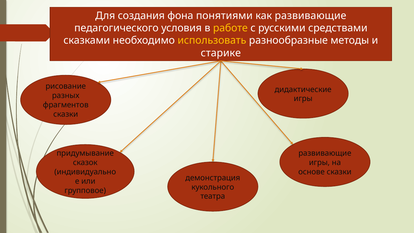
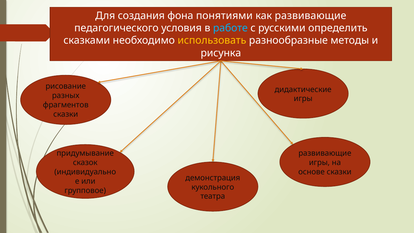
работе colour: yellow -> light blue (230, 28)
средствами: средствами -> определить (338, 28)
старике: старике -> рисунка (221, 53)
